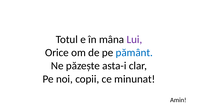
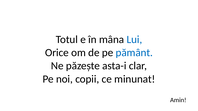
Lui colour: purple -> blue (134, 40)
